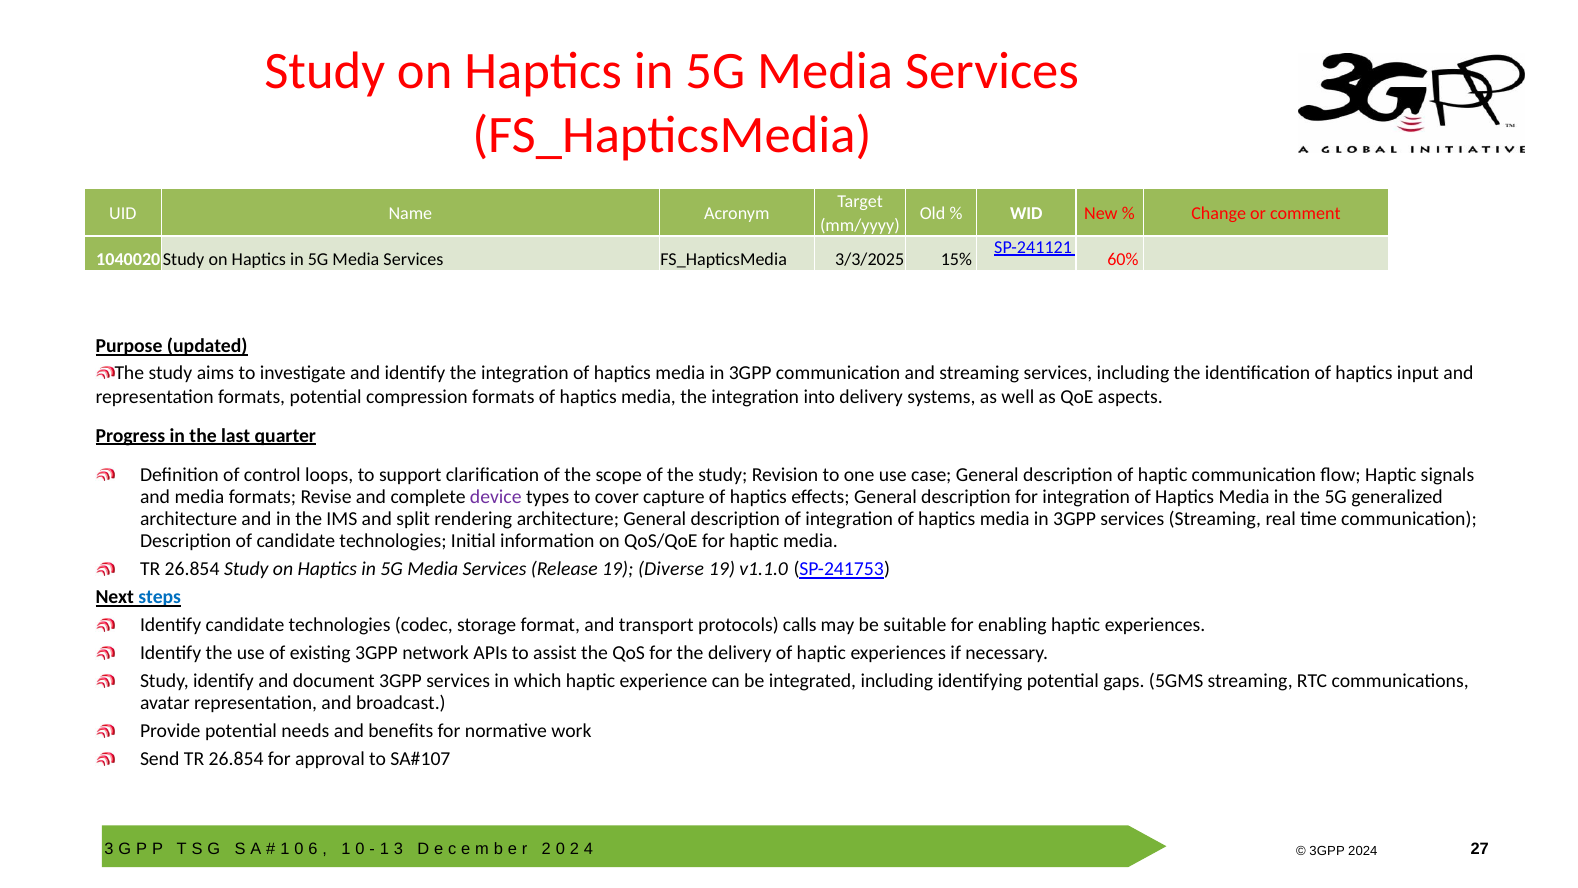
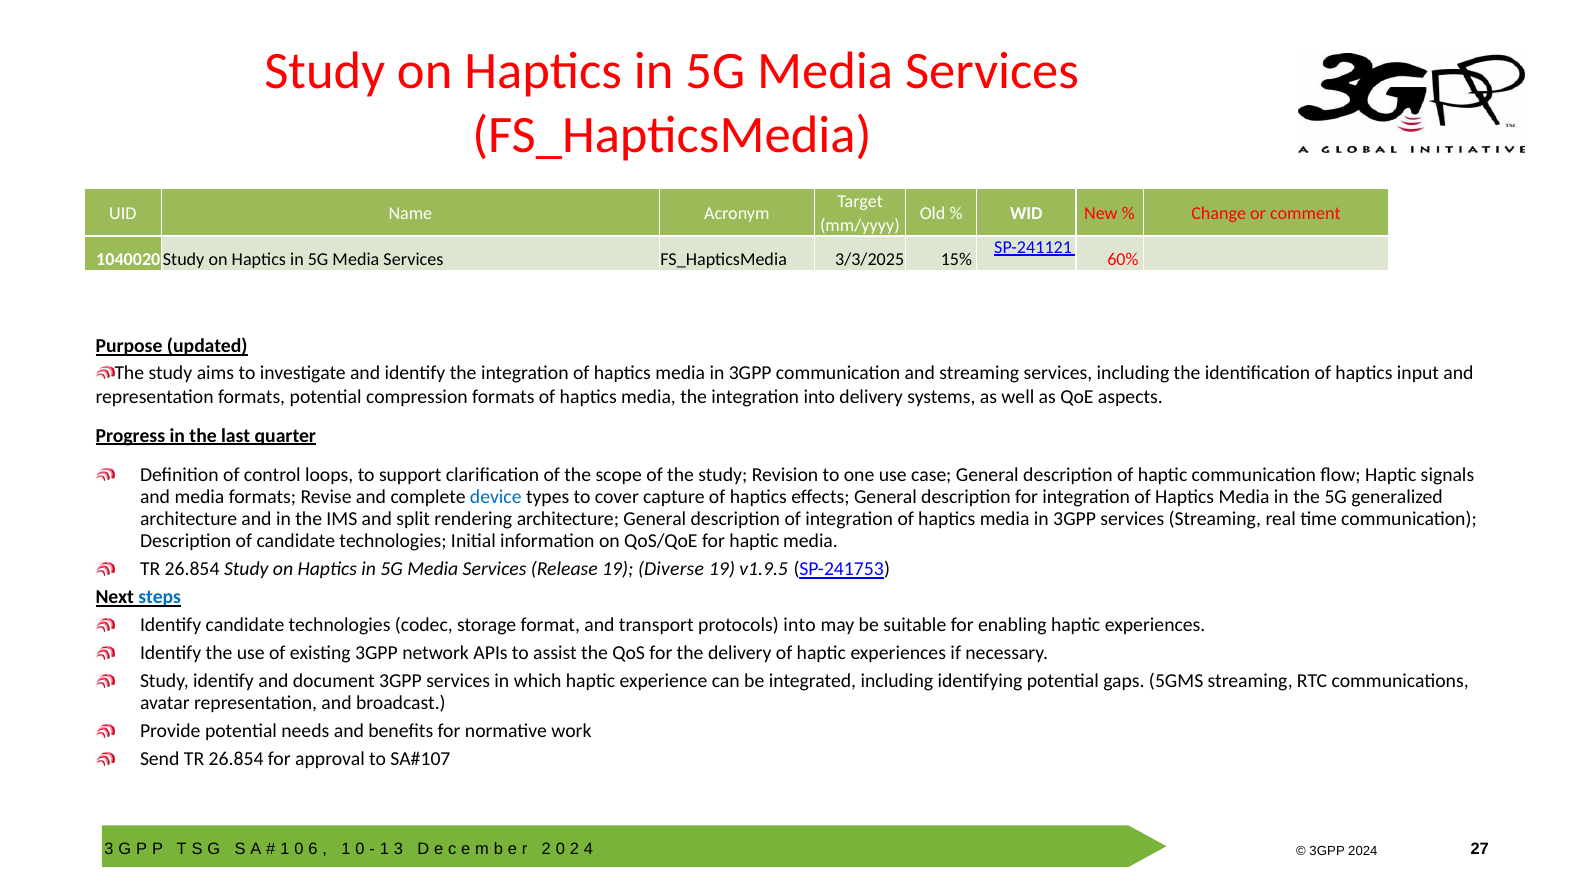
device colour: purple -> blue (496, 497)
v1.1.0: v1.1.0 -> v1.9.5 (764, 569)
protocols calls: calls -> into (800, 625)
